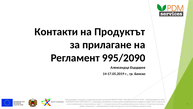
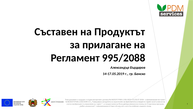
Контакти: Контакти -> Съставен (56, 32)
995/2090: 995/2090 -> 995/2088 (124, 58)
